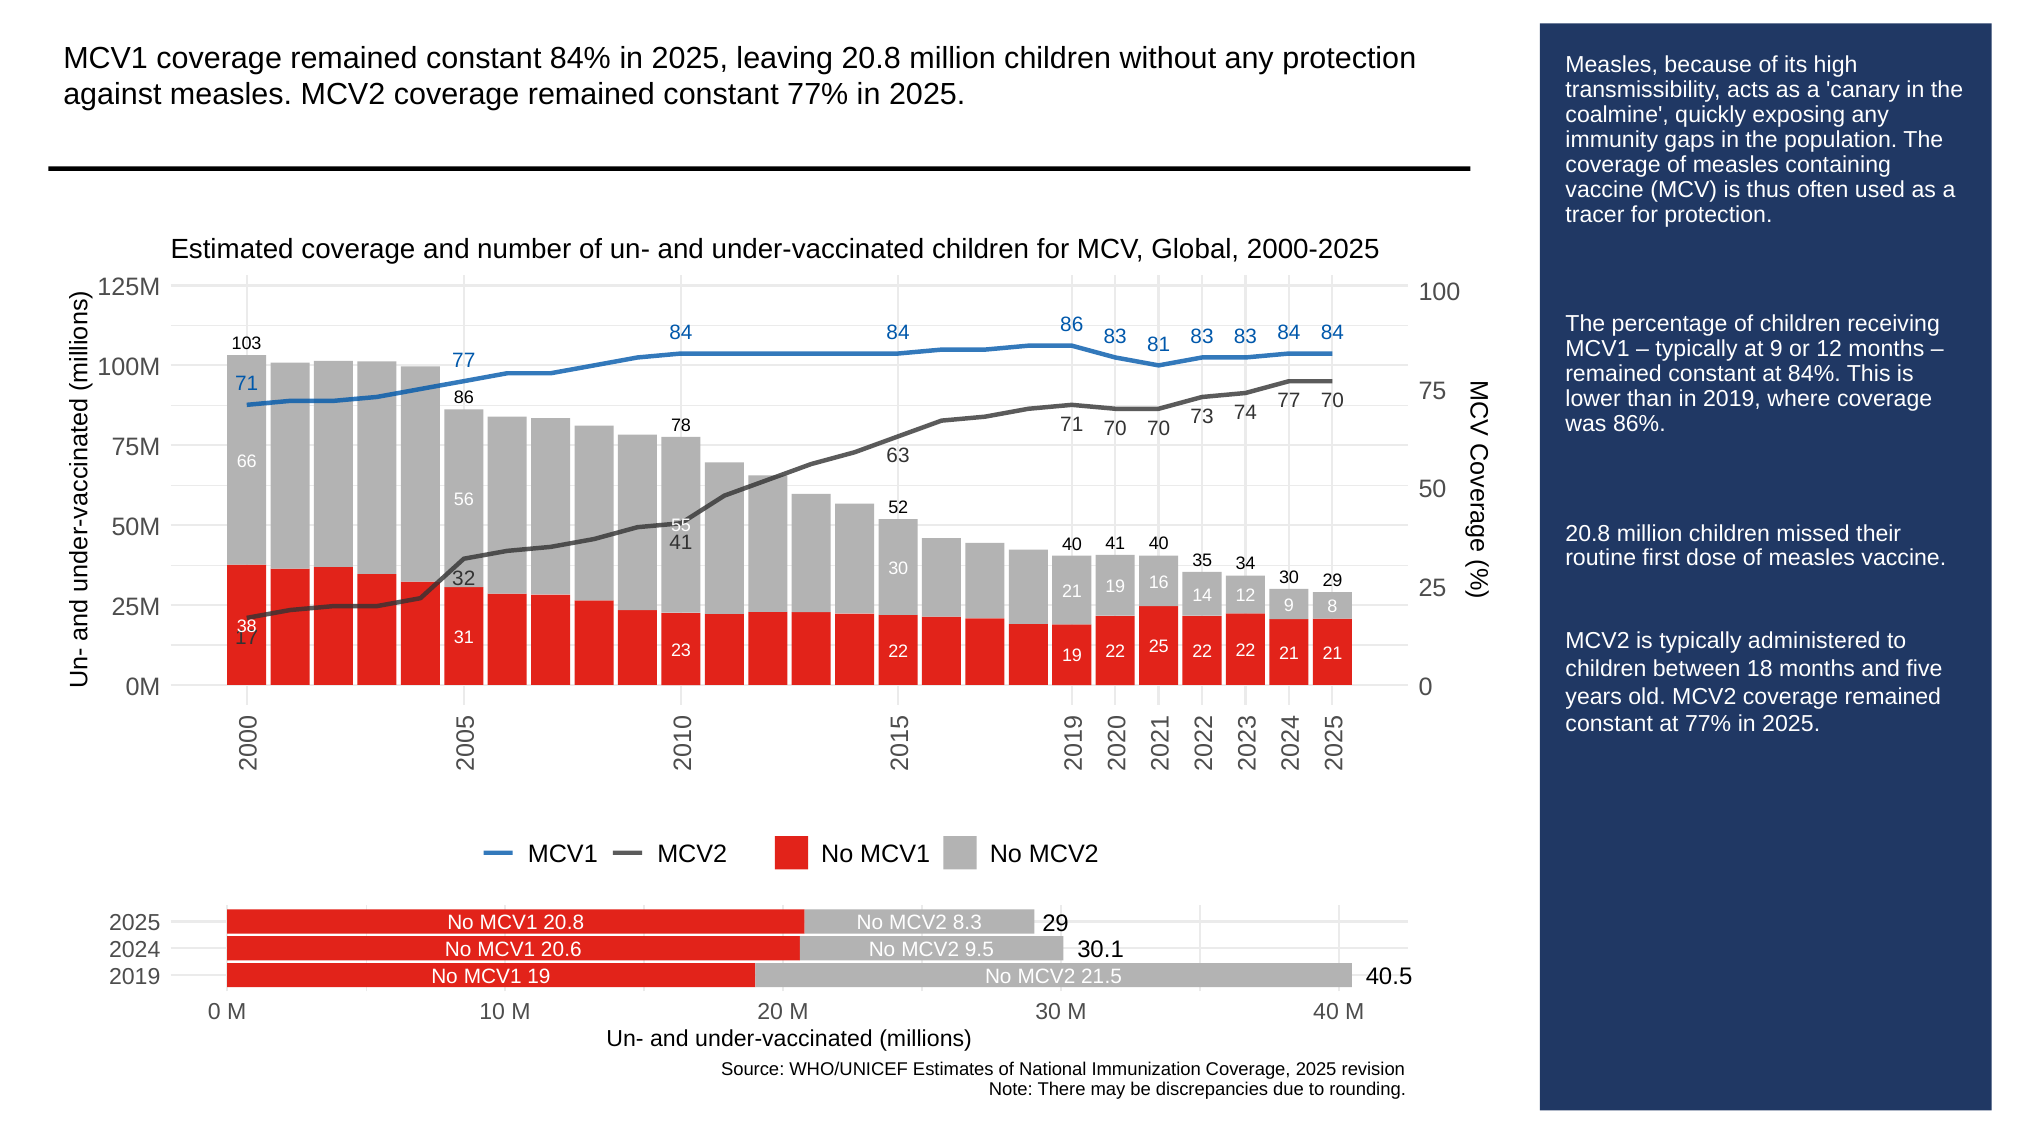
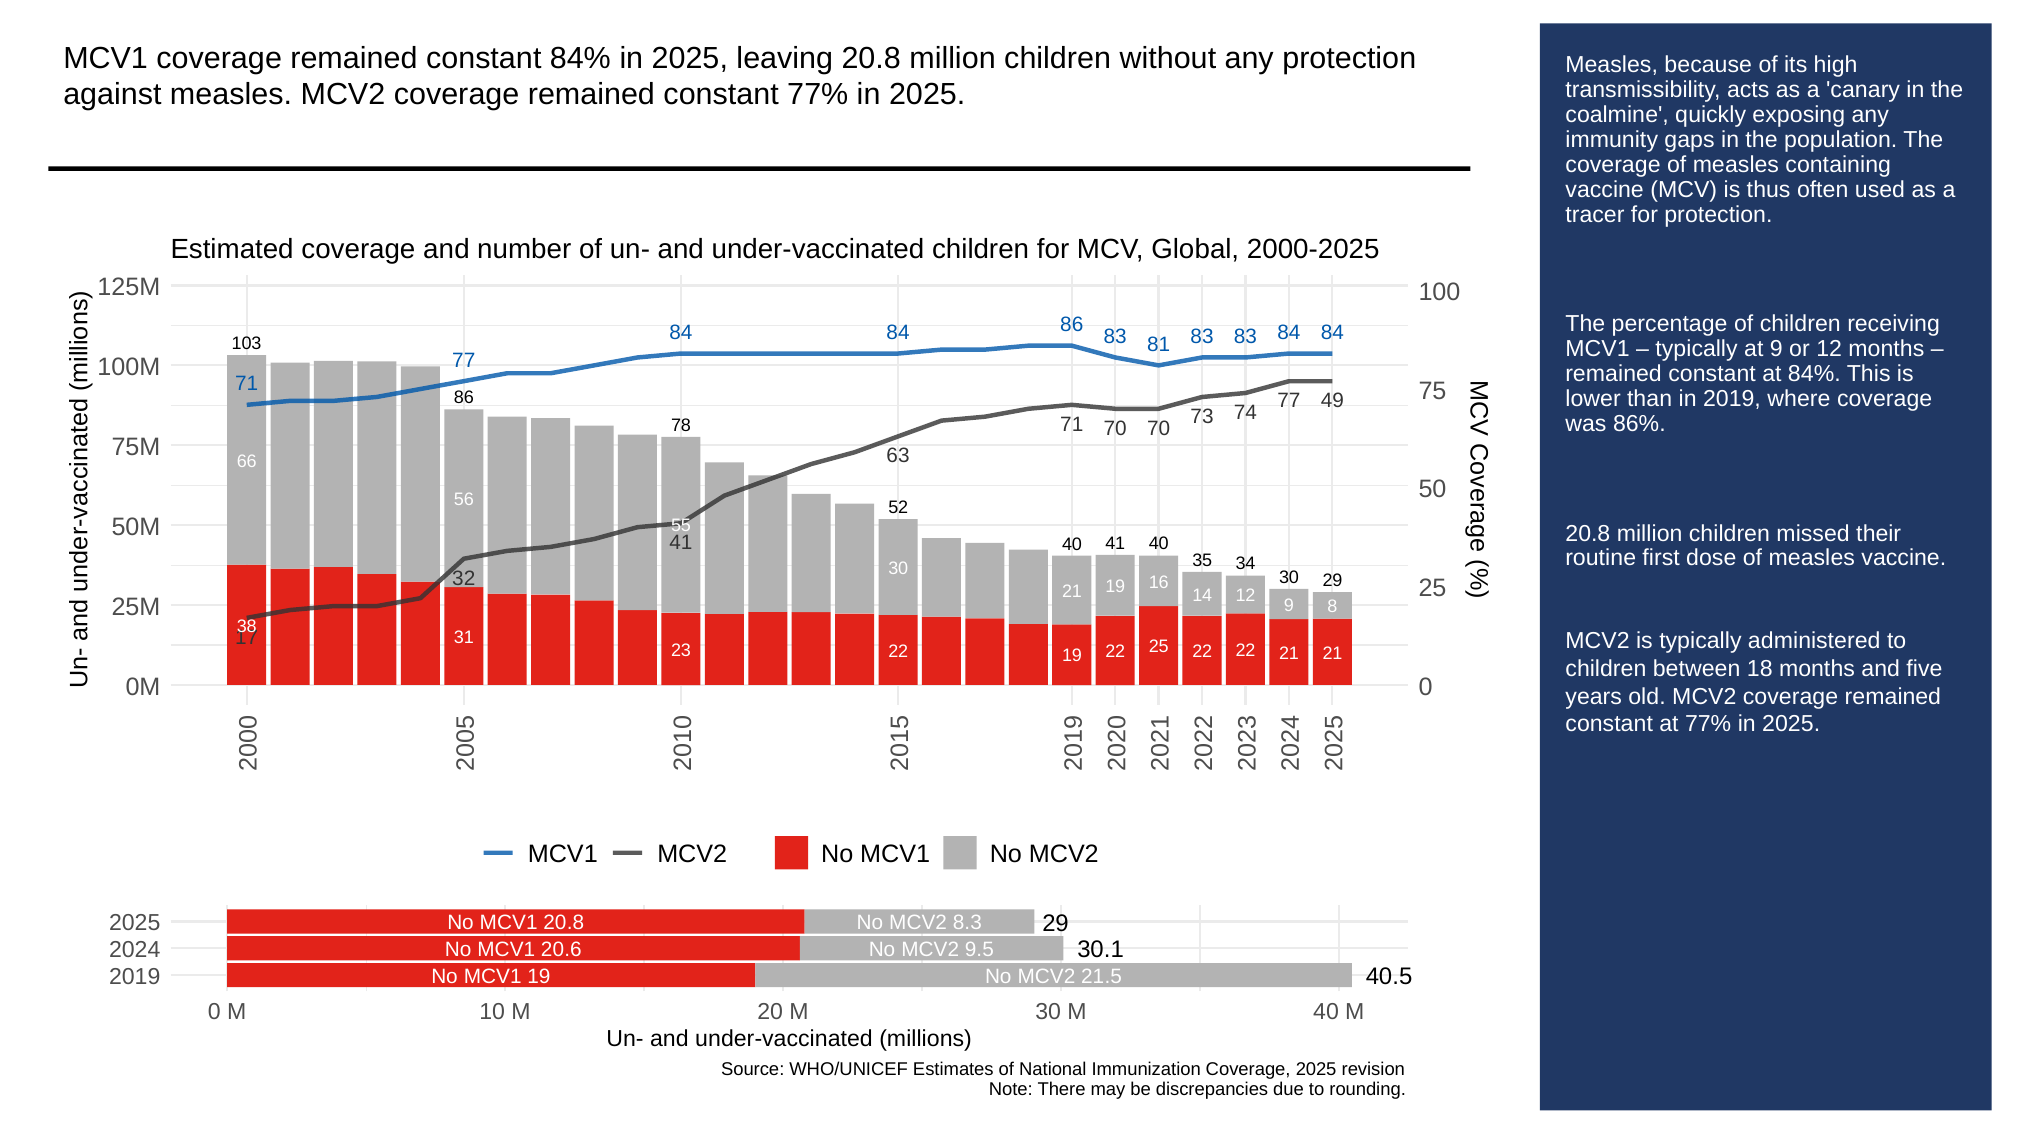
77 70: 70 -> 49 (1332, 401)
